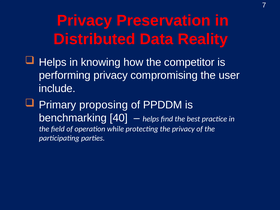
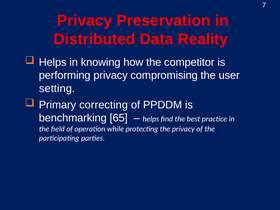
include: include -> setting (57, 88)
proposing: proposing -> correcting (104, 105)
40: 40 -> 65 (119, 118)
